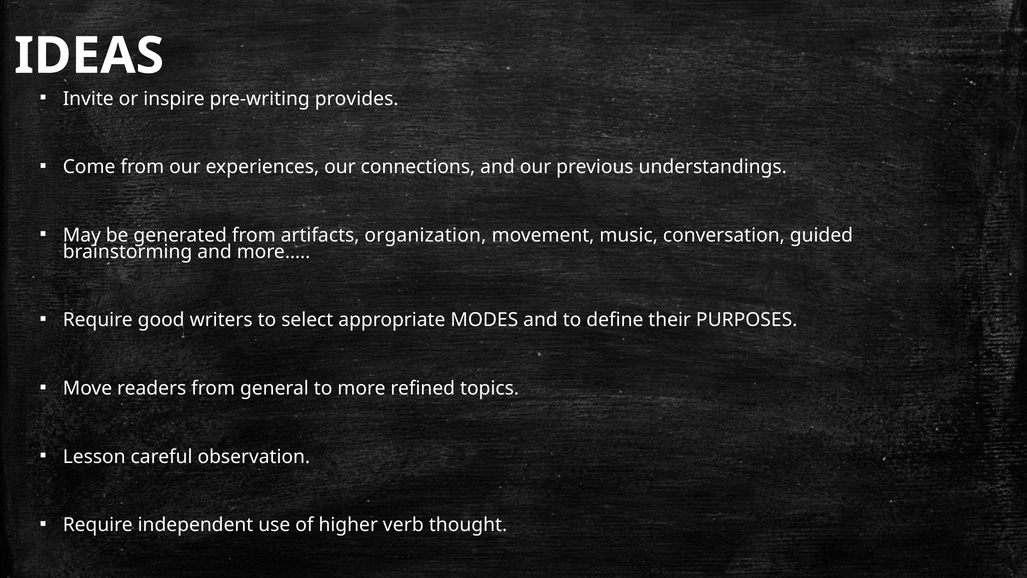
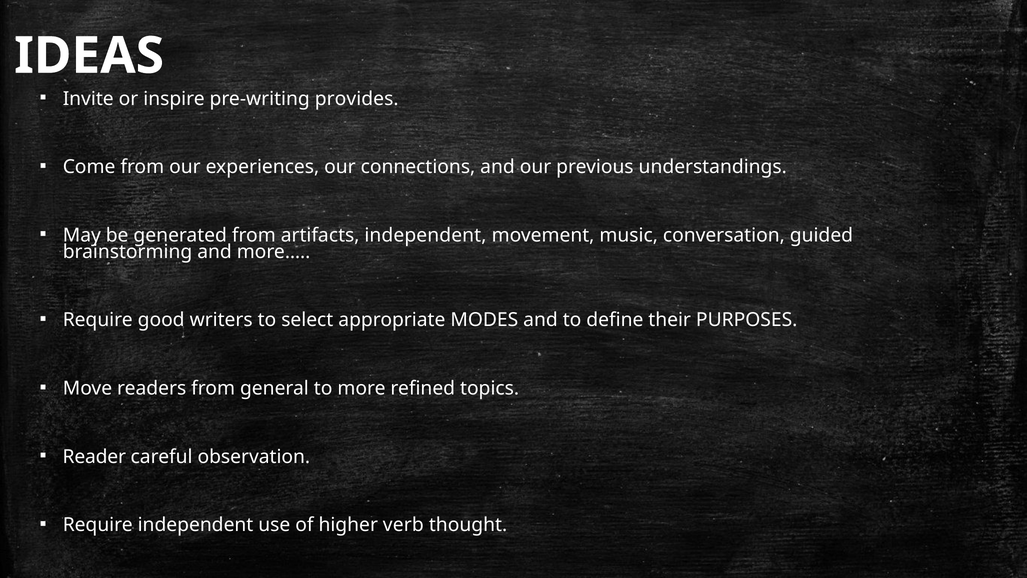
artifacts organization: organization -> independent (425, 235)
Lesson: Lesson -> Reader (94, 457)
